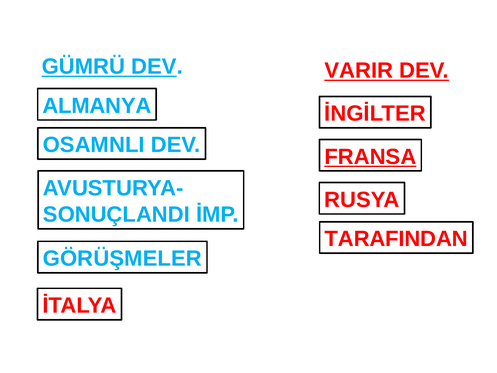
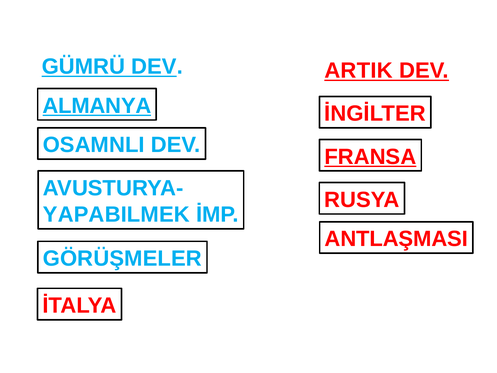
VARIR: VARIR -> ARTIK (359, 71)
ALMANYA underline: none -> present (97, 106)
SONUÇLANDI: SONUÇLANDI -> YAPABILMEK (116, 214)
TARAFINDAN: TARAFINDAN -> ANTLAŞMASI (396, 239)
